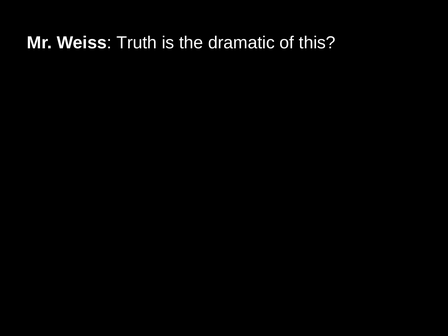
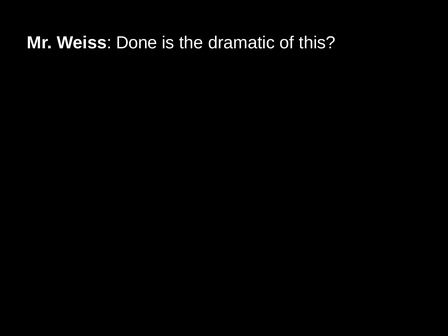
Truth: Truth -> Done (137, 43)
